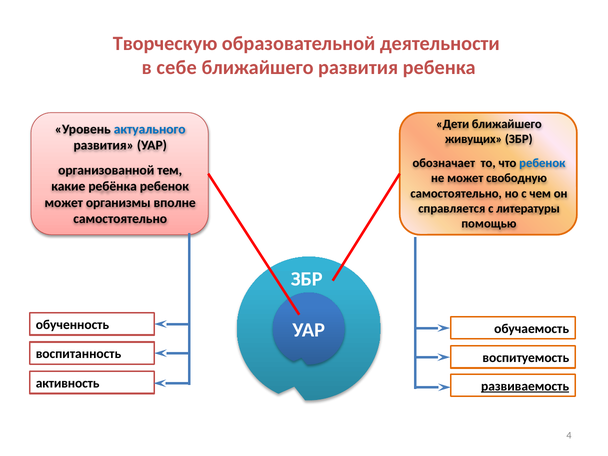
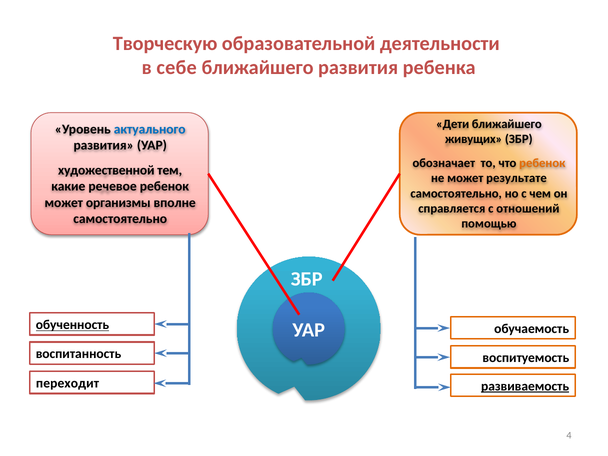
ребенок colour: blue -> orange (542, 163)
организованной: организованной -> художественной (106, 170)
свободную: свободную -> результате (516, 178)
ребёнка: ребёнка -> речевое (113, 186)
литературы: литературы -> отношений (528, 209)
обученность underline: none -> present (72, 325)
активность: активность -> переходит (68, 383)
